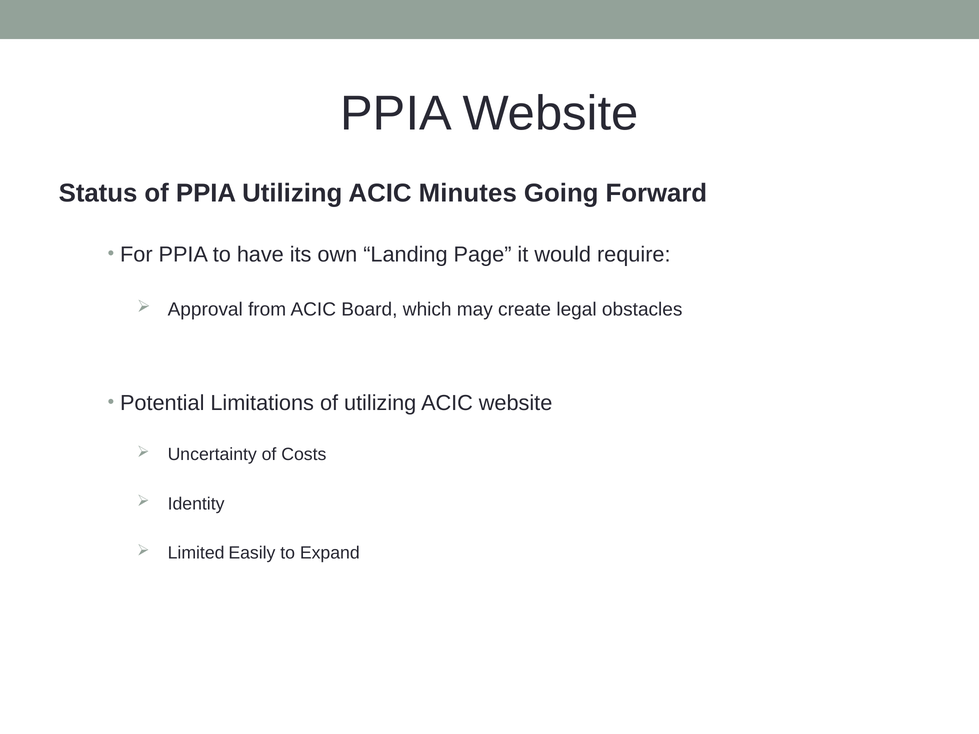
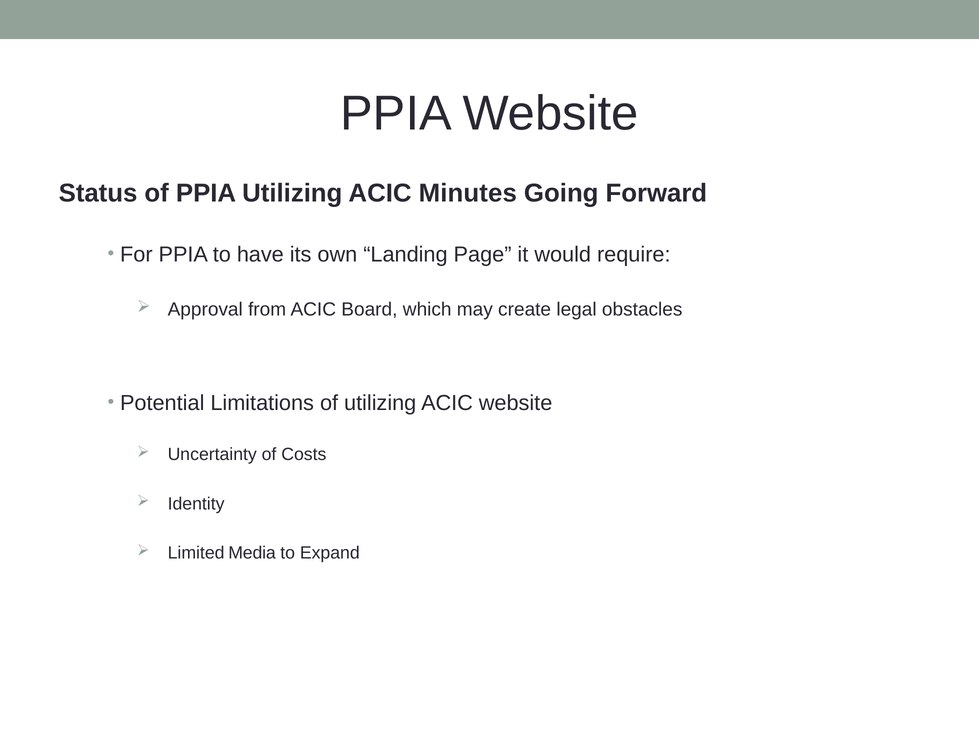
Easily: Easily -> Media (252, 553)
